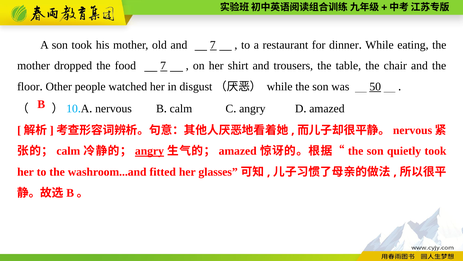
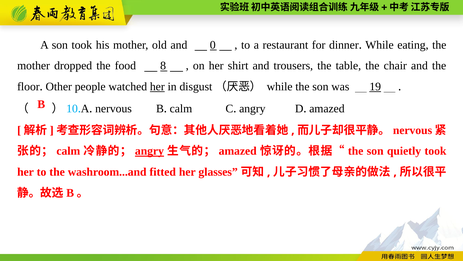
and 7: 7 -> 0 (213, 45)
food 7: 7 -> 8 (163, 66)
her underline: none -> present (157, 86)
50: 50 -> 19 (375, 86)
